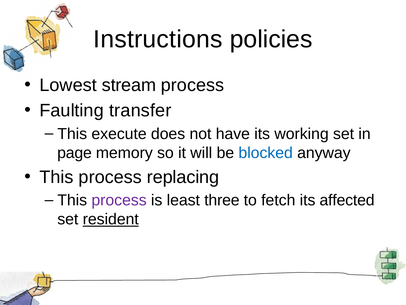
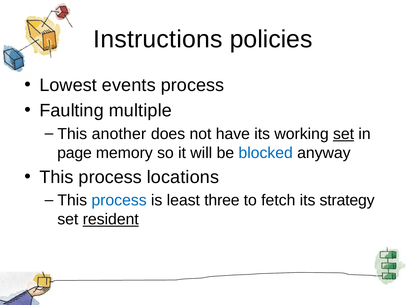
stream: stream -> events (129, 85)
transfer: transfer -> multiple (140, 110)
execute: execute -> another (119, 134)
set underline: none -> present (344, 134)
replacing: replacing -> locations (183, 177)
process colour: purple -> blue (119, 200)
affected: affected -> strategy (347, 200)
